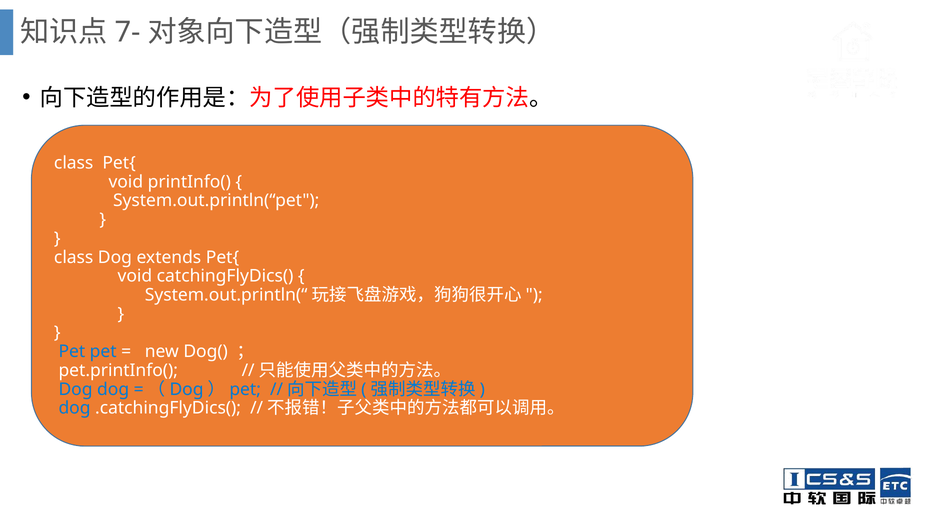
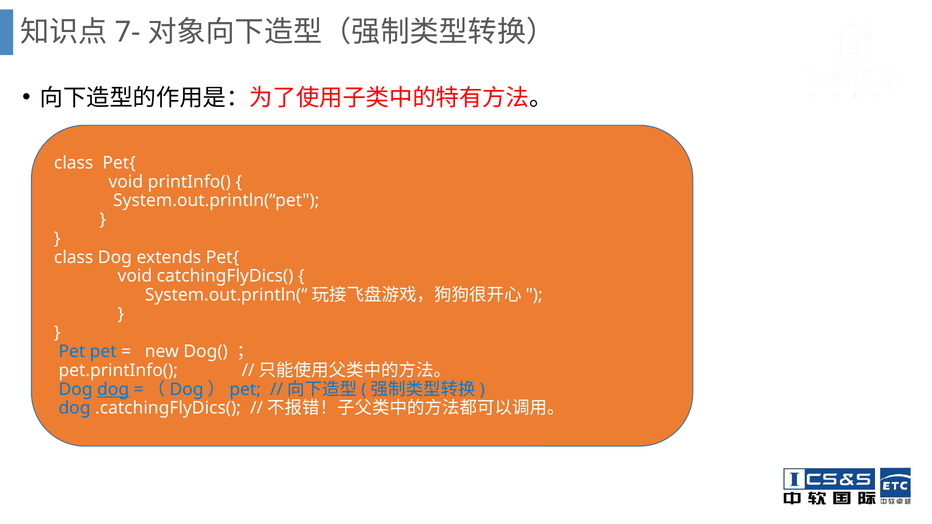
dog underline: none -> present (113, 390)
